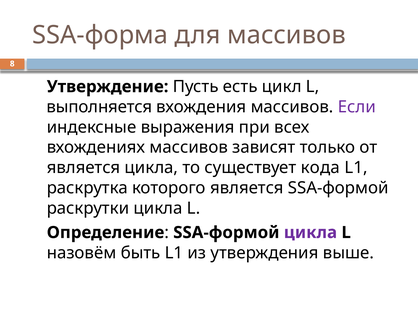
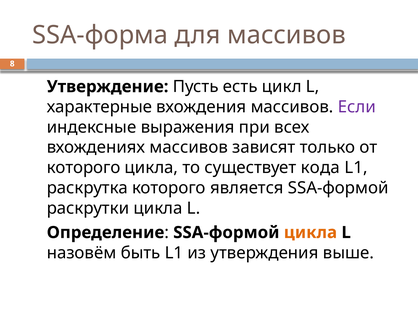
выполняется: выполняется -> характерные (99, 107)
является: является -> которого (84, 167)
цикла colour: purple -> orange (310, 232)
